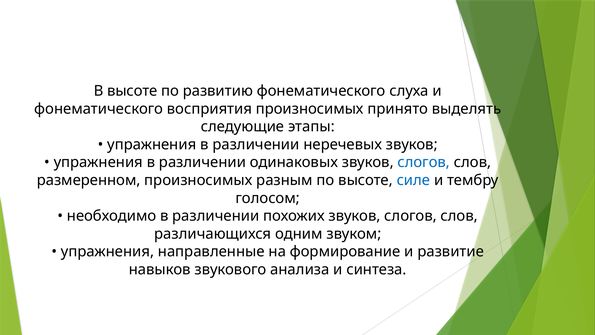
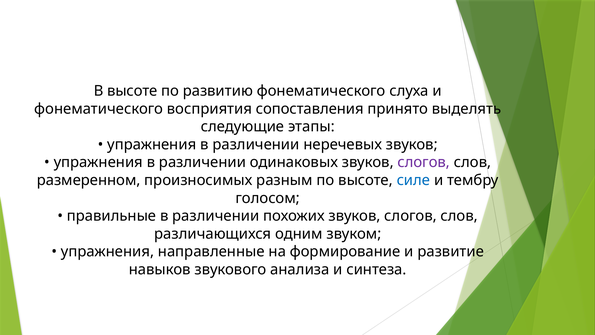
восприятия произносимых: произносимых -> сопоставления (310, 109)
слогов colour: blue -> purple (424, 162)
необходимо: необходимо -> правильные (112, 216)
